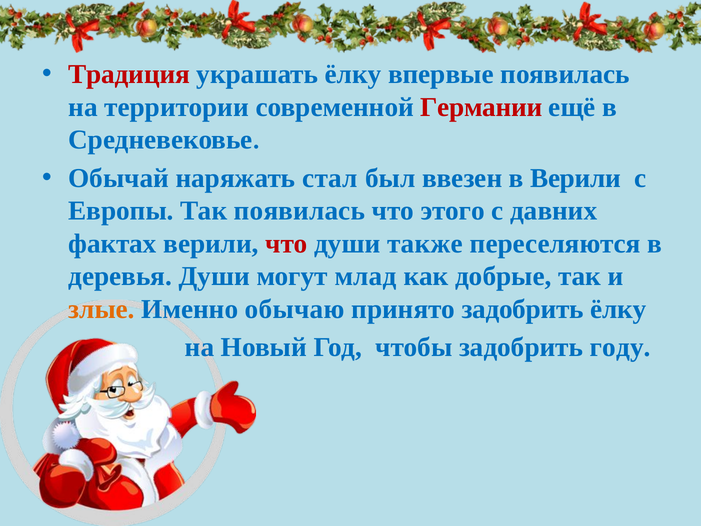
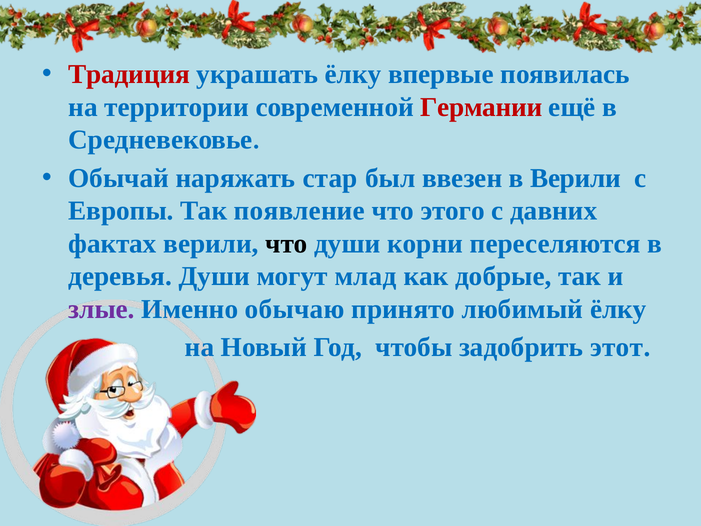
стал: стал -> стар (330, 178)
Так появилась: появилась -> появление (299, 211)
что colour: red -> black (286, 243)
также: также -> корни (425, 243)
злые colour: orange -> purple (102, 309)
принято задобрить: задобрить -> любимый (522, 309)
году: году -> этот (620, 347)
